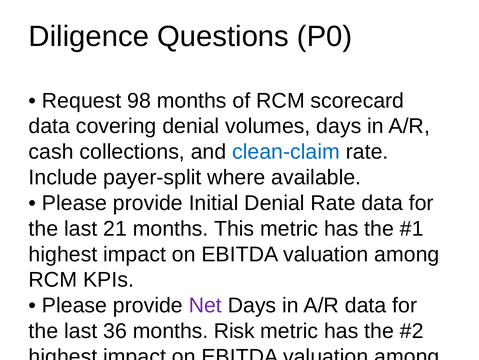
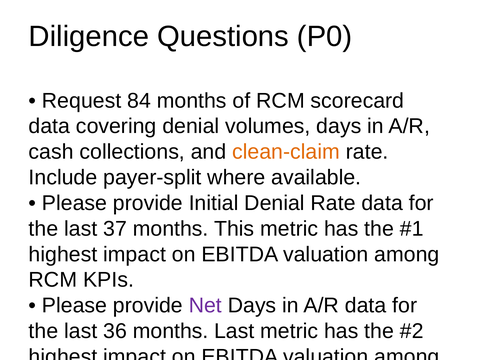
98: 98 -> 84 (139, 100)
clean-claim colour: blue -> orange (286, 152)
21: 21 -> 37 (115, 228)
months Risk: Risk -> Last (234, 330)
